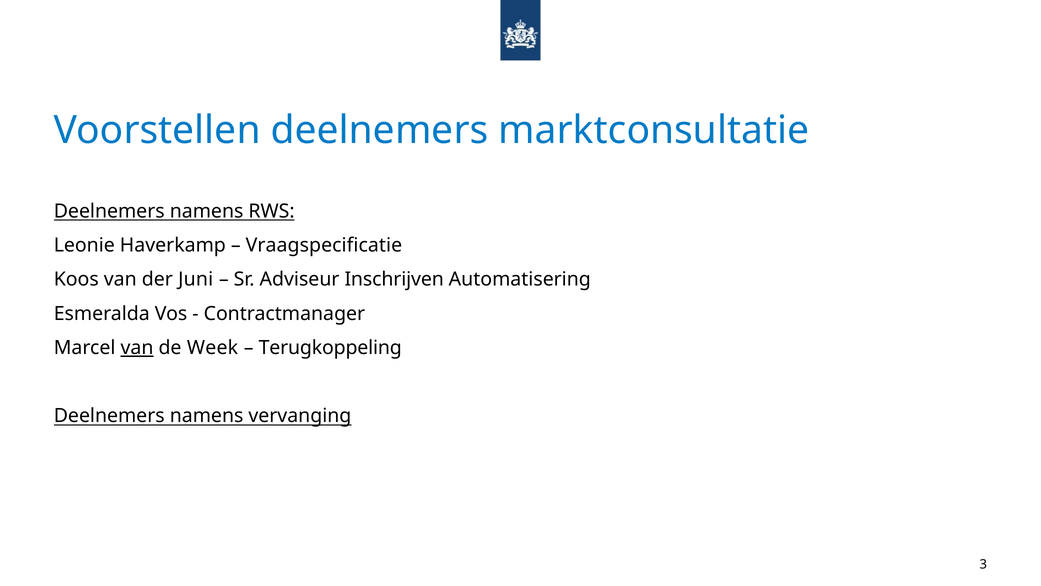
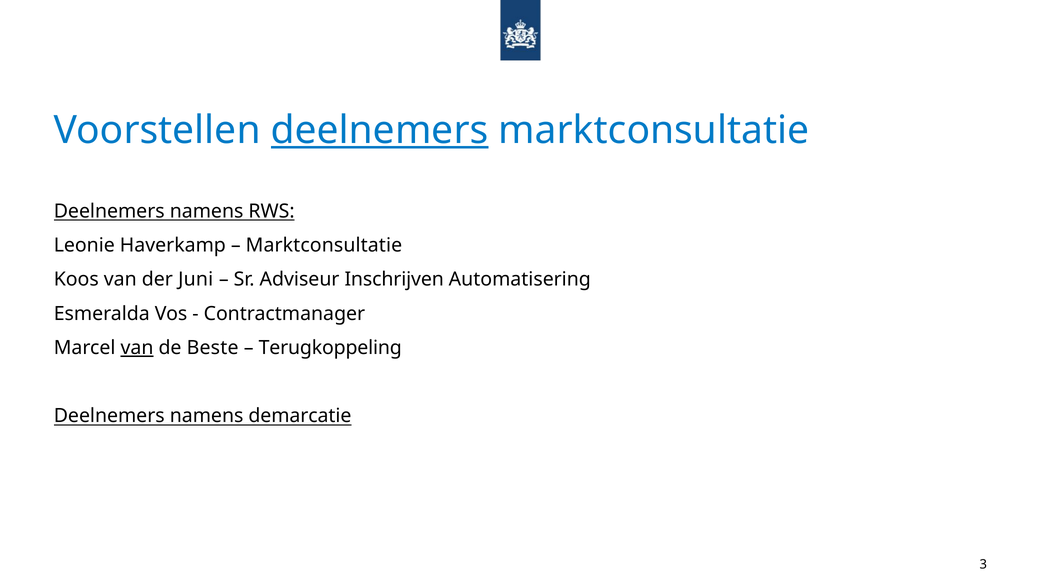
deelnemers underline: none -> present (380, 130)
Vraagspecificatie: Vraagspecificatie -> Marktconsultatie (324, 245)
Week: Week -> Beste (213, 348)
vervanging: vervanging -> demarcatie (300, 416)
